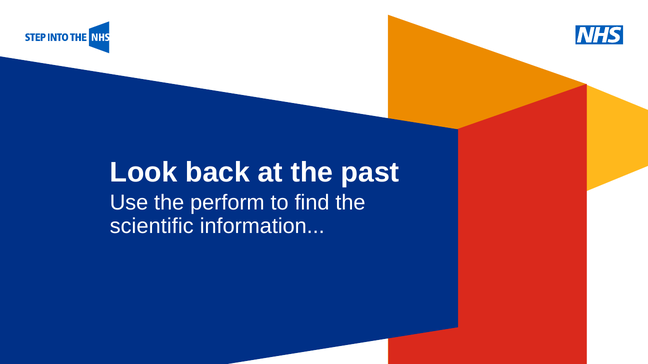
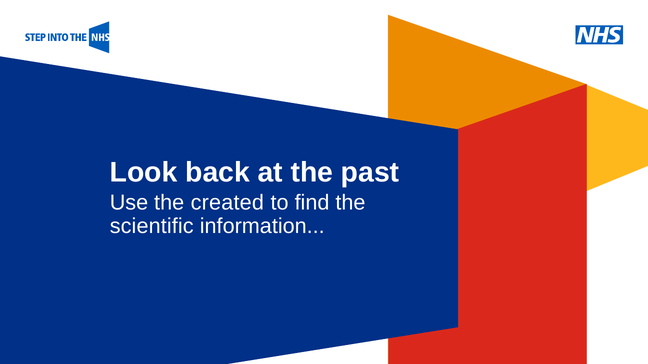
perform: perform -> created (227, 203)
